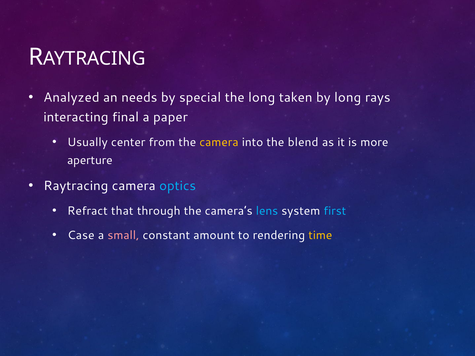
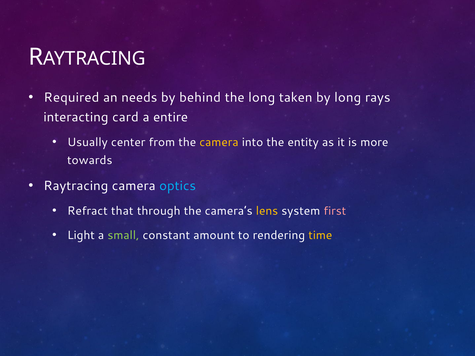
Analyzed: Analyzed -> Required (71, 97)
special: special -> behind (200, 97)
final: final -> card (125, 117)
paper: paper -> entire (171, 117)
blend: blend -> entity (303, 142)
aperture: aperture -> towards (90, 160)
lens colour: light blue -> yellow (267, 211)
first colour: light blue -> pink (335, 211)
Case: Case -> Light (81, 235)
small colour: pink -> light green (123, 235)
